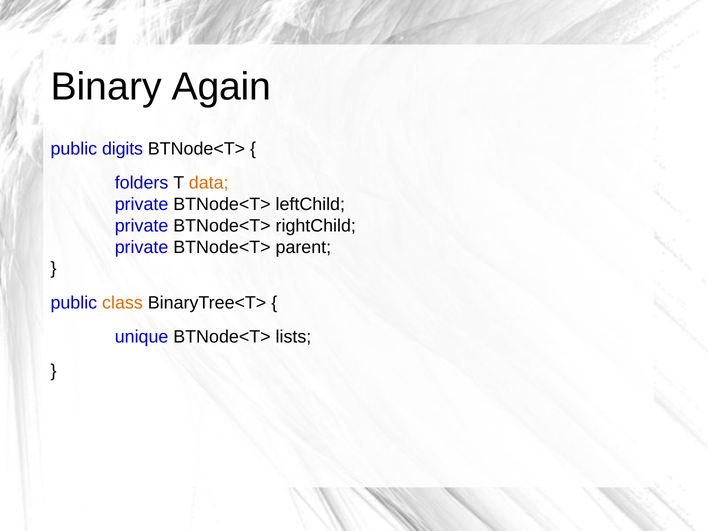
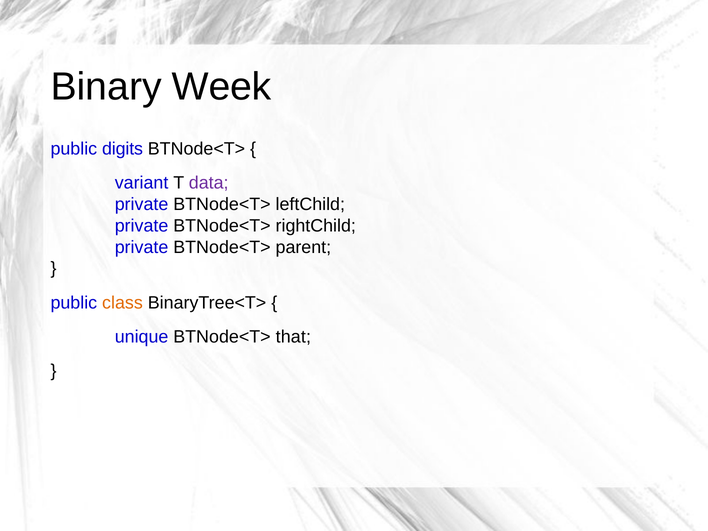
Again: Again -> Week (222, 87)
folders: folders -> variant (142, 183)
data colour: orange -> purple (209, 183)
lists: lists -> that (293, 337)
